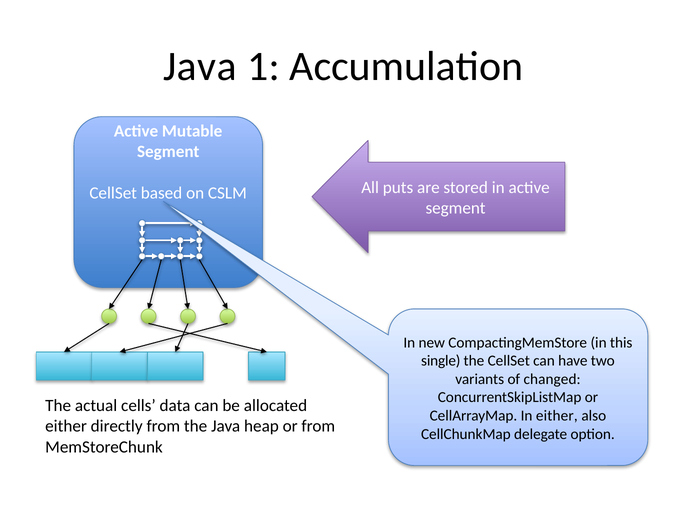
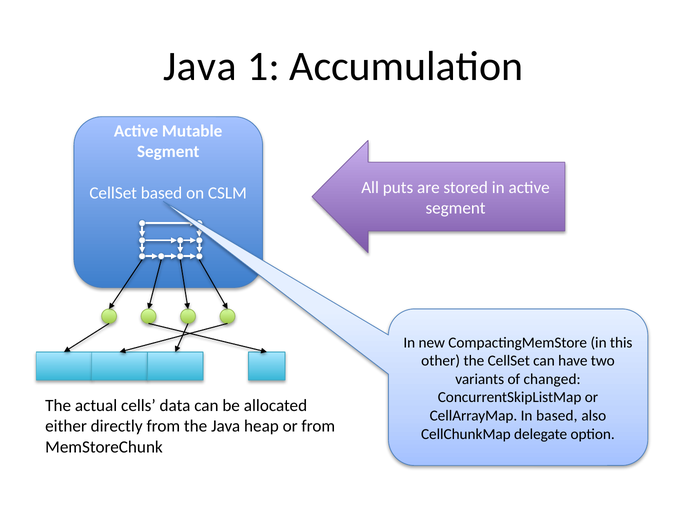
single: single -> other (441, 360)
In either: either -> based (557, 415)
